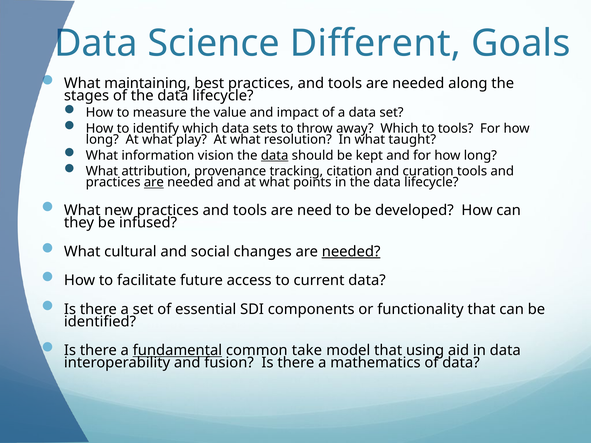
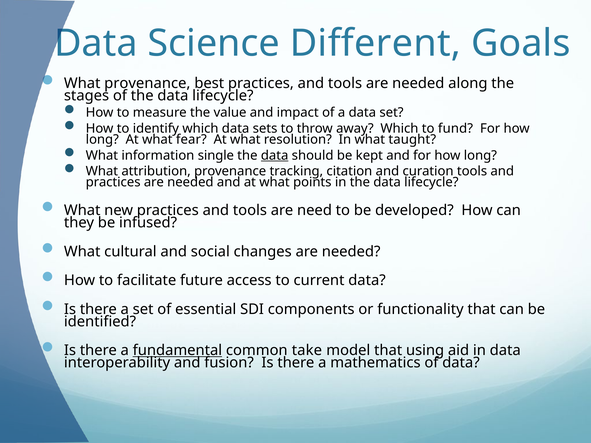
maintaining: maintaining -> provenance (147, 83)
to tools: tools -> fund (455, 129)
play: play -> fear (191, 140)
vision: vision -> single (216, 155)
are underline: present -> none (154, 182)
needed underline: present -> none (351, 252)
